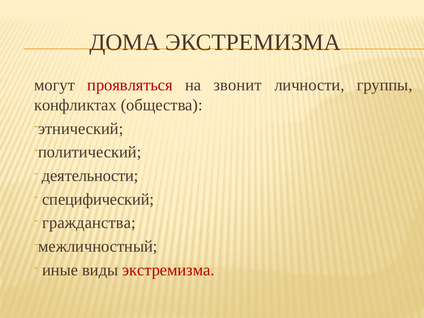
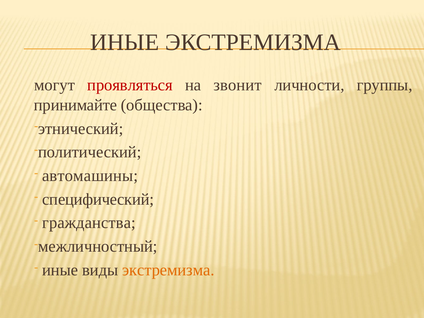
ДОМА: ДОМА -> ИНЫЕ (125, 42)
конфликтах: конфликтах -> принимайте (76, 105)
деятельности: деятельности -> автомашины (90, 176)
экстремизма colour: red -> orange (168, 270)
